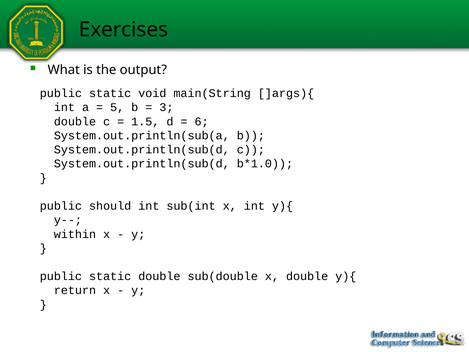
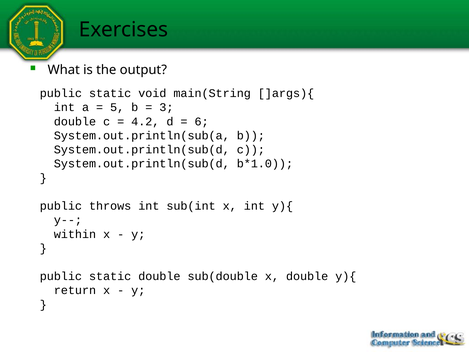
1.5: 1.5 -> 4.2 (145, 121)
should: should -> throws (110, 206)
